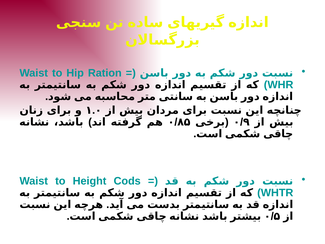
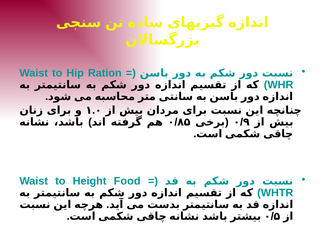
Cods: Cods -> Food (127, 181)
